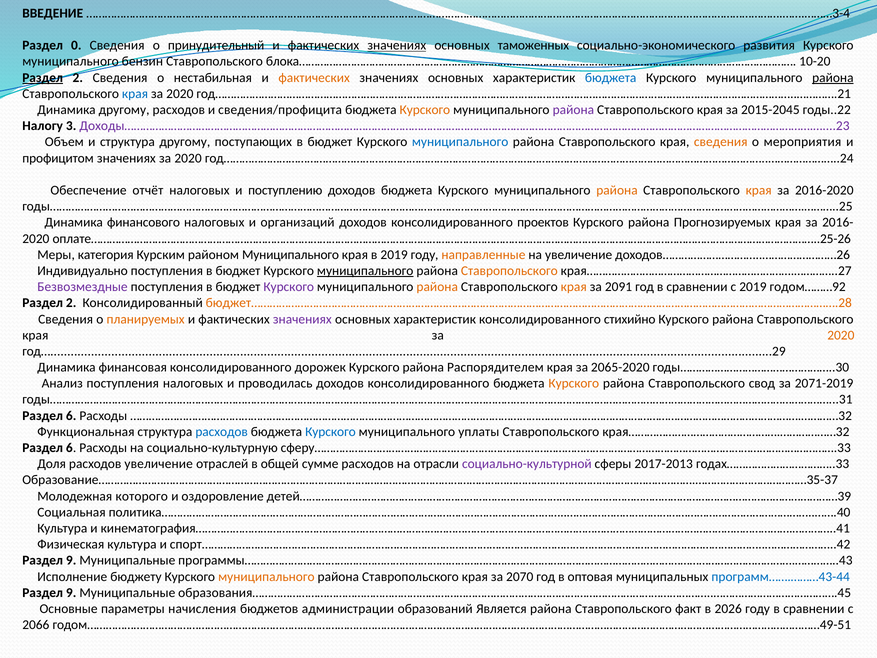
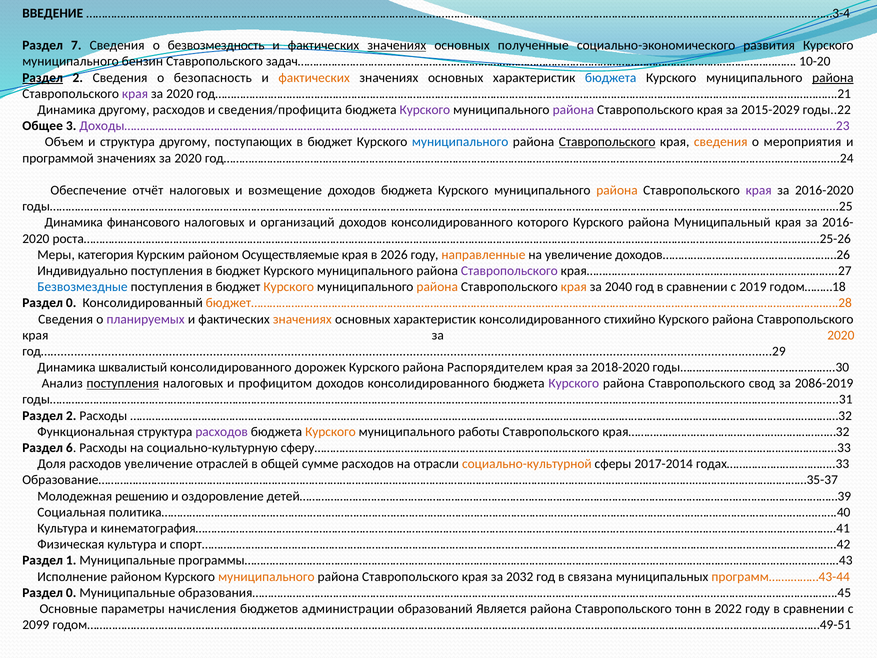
0: 0 -> 7 (76, 45)
принудительный: принудительный -> безвозмездность (216, 45)
таможенных: таможенных -> полученные (533, 45)
блока………………………………………………………………………………………………………………………………………………: блока……………………………………………………………………………………………………………………………………………… -> задач……………………………………………………………………………………………………………………………………………… (531, 62)
нестабильная: нестабильная -> безопасность (213, 78)
края colour: blue -> purple (135, 94)
Курского colour: orange -> purple (425, 110)
2015-2045: 2015-2045 -> 2015-2029 (770, 110)
Налогу: Налогу -> Общее (43, 126)
Ставропольского underline: none -> present (607, 142)
профицитом: профицитом -> программой (58, 158)
поступлению: поступлению -> возмещение (285, 190)
края colour: orange -> purple (759, 190)
проектов: проектов -> которого (543, 222)
Прогнозируемых: Прогнозируемых -> Муниципальный (722, 222)
оплате…………………………………………………………………………………………………………………………………………………………………………………………………………………..25-26: оплате…………………………………………………………………………………………………………………………………………………………………………………………………………………..25-26 -> роста…………………………………………………………………………………………………………………………………………………………………………………………………………………..25-26 (452, 239)
районом Муниципального: Муниципального -> Осуществляемые (291, 255)
в 2019: 2019 -> 2026 (394, 255)
муниципального underline: present -> none (365, 271)
Ставропольского colour: orange -> purple (509, 271)
Безвозмездные colour: purple -> blue (83, 287)
Курского colour: purple -> orange (289, 287)
2091: 2091 -> 2040 (619, 287)
годом………92: годом………92 -> годом………18 (808, 287)
2: 2 -> 0 (71, 303)
планируемых colour: orange -> purple (146, 319)
значениях colour: purple -> orange (302, 319)
финансовая: финансовая -> шквалистый (133, 367)
2065-2020: 2065-2020 -> 2018-2020 (620, 367)
поступления underline: none -> present (123, 383)
проводилась: проводилась -> профицитом (275, 383)
Курского colour: orange -> purple (574, 383)
2071-2019: 2071-2019 -> 2086-2019 (824, 383)
6: 6 -> 2 (71, 416)
расходов colour: blue -> purple (222, 432)
Курского colour: blue -> orange (330, 432)
уплаты: уплаты -> работы (479, 432)
социально-культурной colour: purple -> orange (527, 464)
2017-2013: 2017-2013 -> 2017-2014 (664, 464)
которого: которого -> решению (142, 496)
9: 9 -> 1 (71, 560)
Исполнение бюджету: бюджету -> районом (136, 576)
2070: 2070 -> 2032 (520, 576)
оптовая: оптовая -> связана (590, 576)
программ…….………43-44 colour: blue -> orange (781, 576)
9: 9 -> 0 (71, 592)
факт: факт -> тонн (688, 609)
2026: 2026 -> 2022 (728, 609)
2066: 2066 -> 2099 (36, 625)
